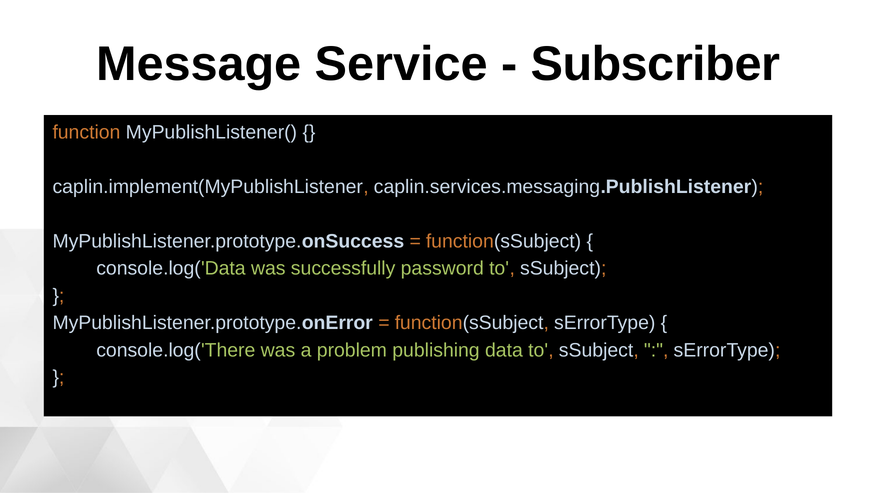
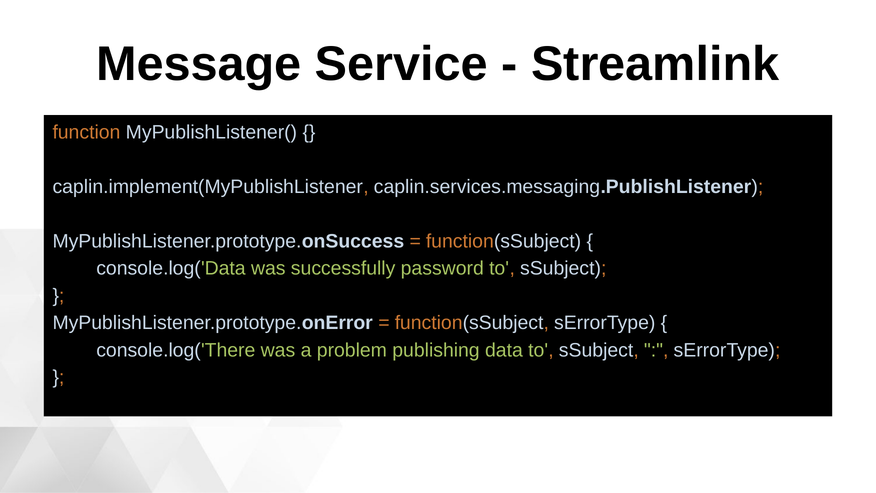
Subscriber: Subscriber -> Streamlink (655, 64)
